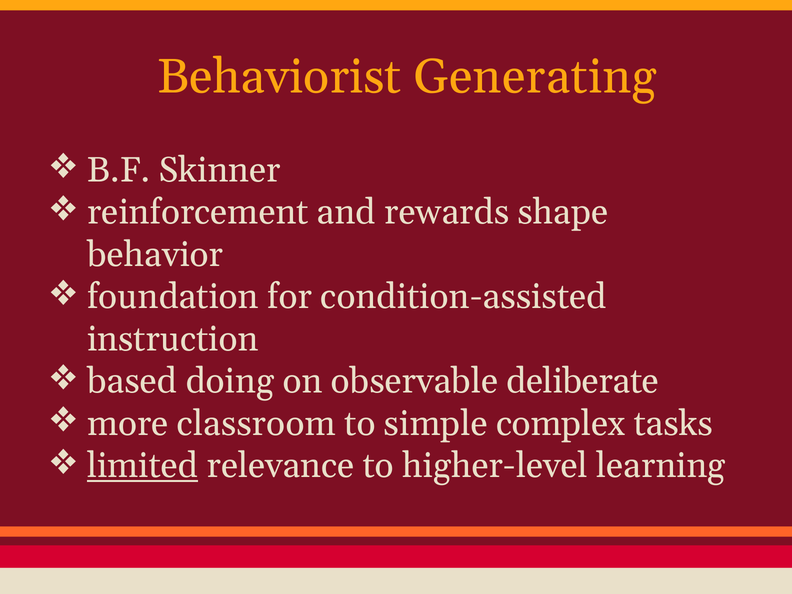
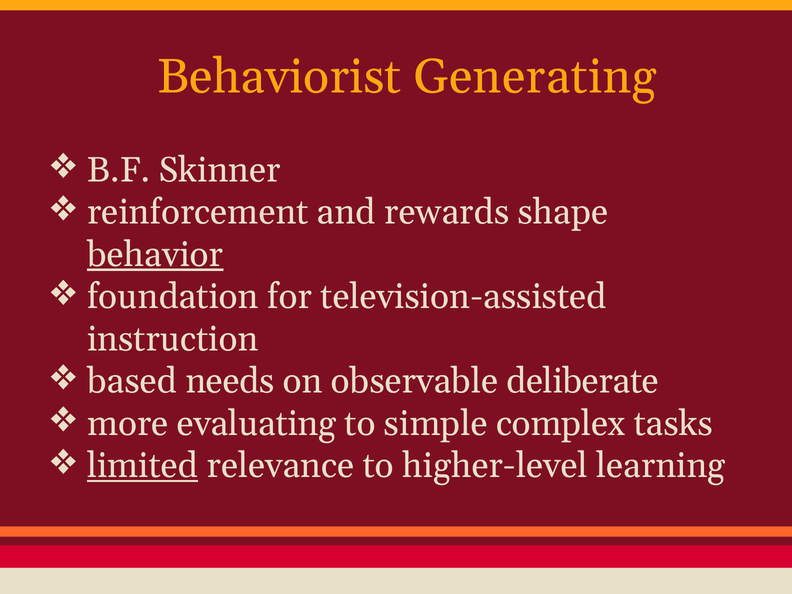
behavior underline: none -> present (155, 255)
condition-assisted: condition-assisted -> television-assisted (464, 297)
doing: doing -> needs (230, 381)
classroom: classroom -> evaluating (256, 424)
